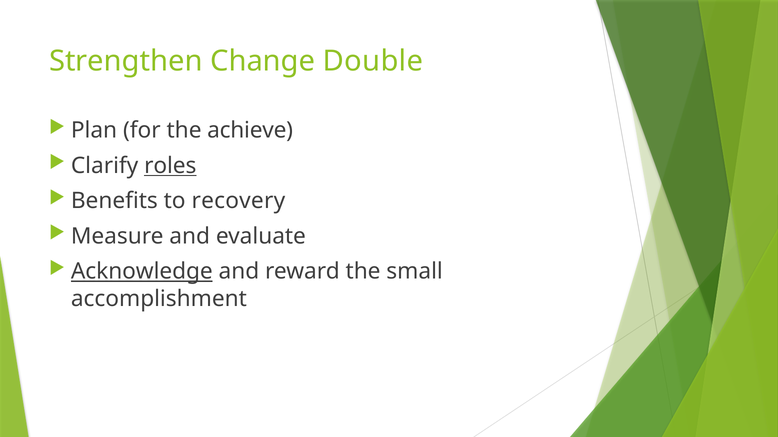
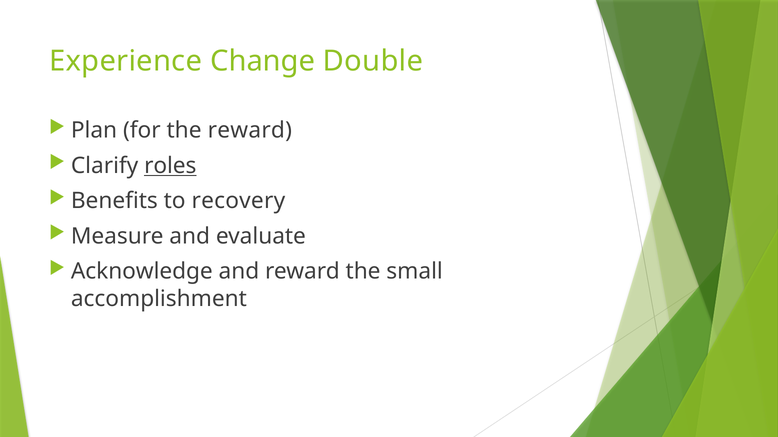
Strengthen: Strengthen -> Experience (126, 61)
the achieve: achieve -> reward (250, 131)
Acknowledge underline: present -> none (142, 272)
